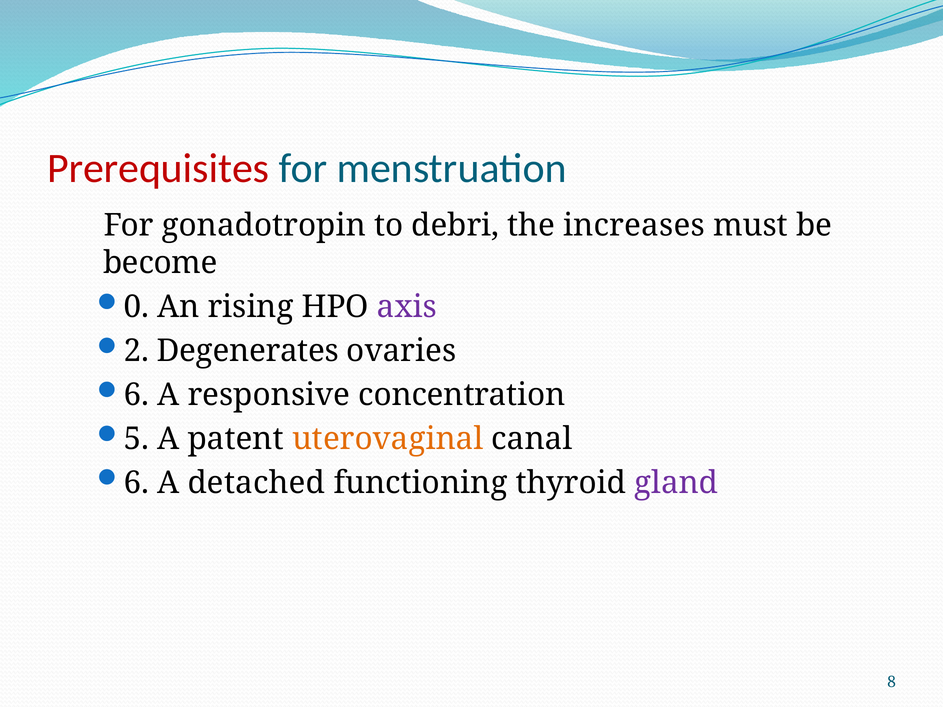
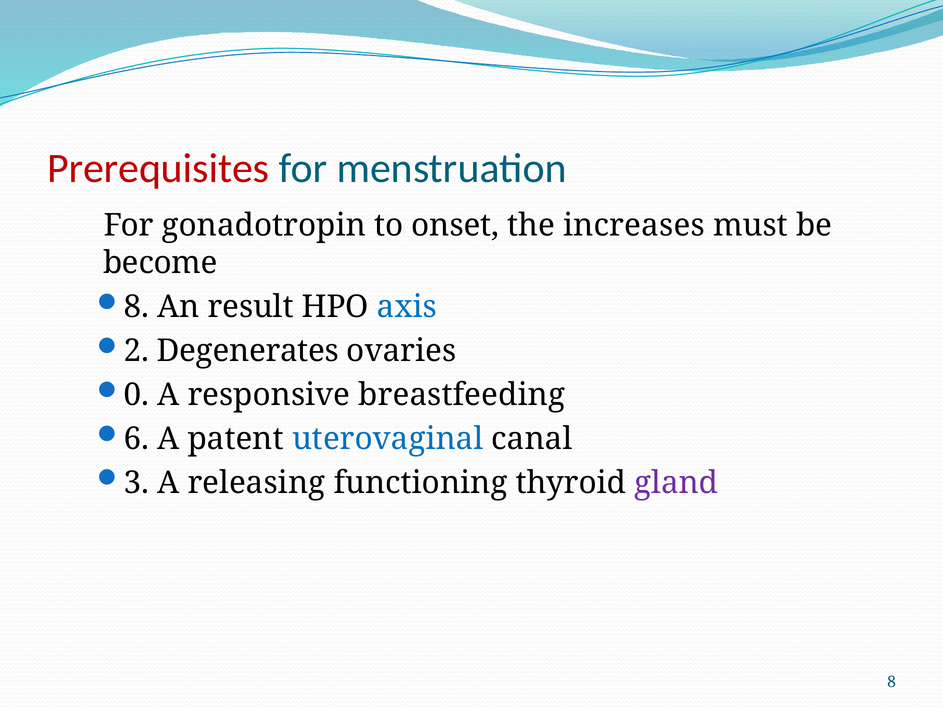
debri: debri -> onset (455, 225)
0: 0 -> 8 (136, 307)
rising: rising -> result (251, 307)
axis colour: purple -> blue (407, 307)
6: 6 -> 0 (136, 395)
concentration: concentration -> breastfeeding (462, 395)
5: 5 -> 6 (136, 439)
uterovaginal colour: orange -> blue (388, 439)
6: 6 -> 3 (136, 483)
detached: detached -> releasing (256, 483)
